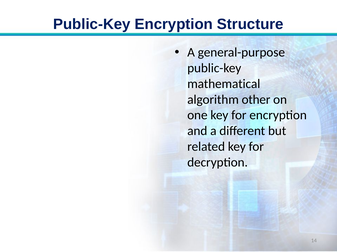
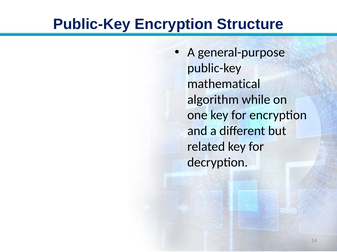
other: other -> while (256, 100)
